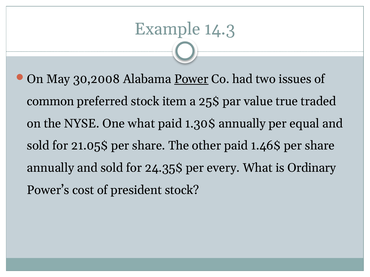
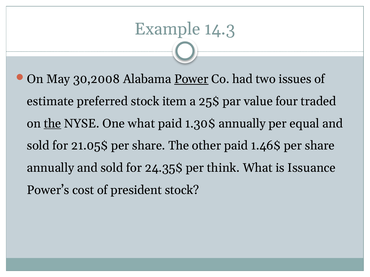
common: common -> estimate (50, 101)
true: true -> four (287, 101)
the underline: none -> present (53, 124)
every: every -> think (223, 168)
Ordinary: Ordinary -> Issuance (311, 168)
